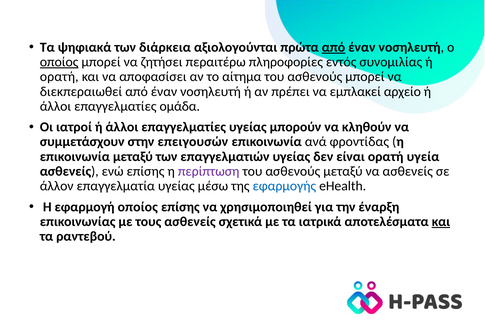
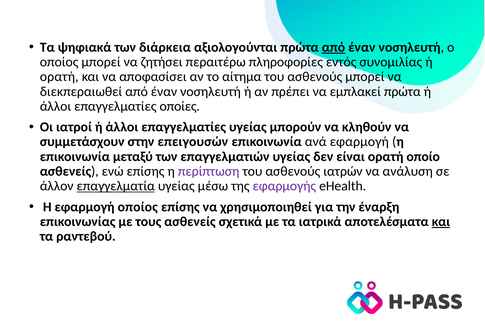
οποίος underline: present -> none (59, 62)
εμπλακεί αρχείο: αρχείο -> πρώτα (402, 92)
ομάδα: ομάδα -> οποίες (180, 106)
ανά φροντίδας: φροντίδας -> εφαρμογή (359, 142)
υγεία: υγεία -> οποίο (423, 157)
ασθενούς μεταξύ: μεταξύ -> ιατρών (343, 171)
να ασθενείς: ασθενείς -> ανάλυση (408, 171)
επαγγελματία underline: none -> present (116, 186)
εφαρμογής colour: blue -> purple (284, 186)
